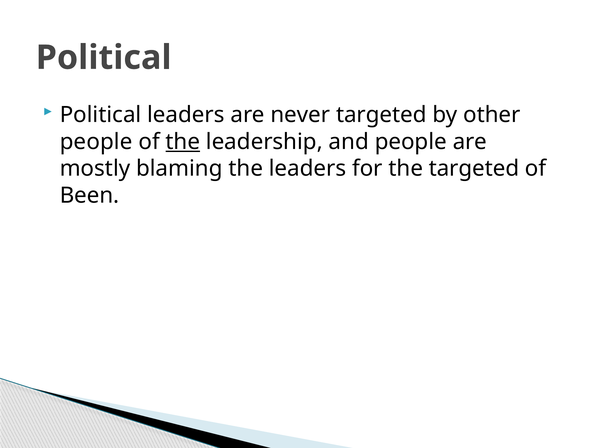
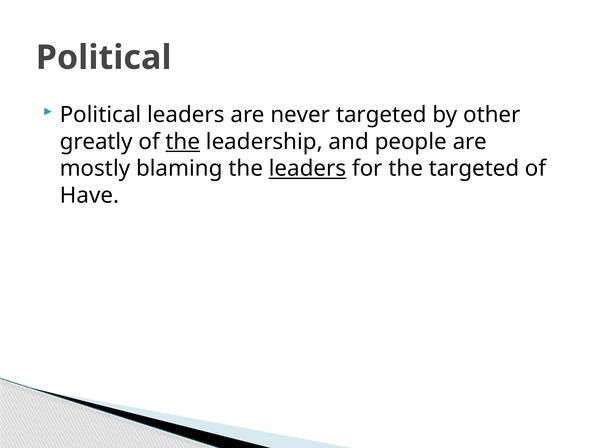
people: people -> greatly (96, 142)
leaders underline: none -> present (308, 169)
Been: Been -> Have (89, 196)
